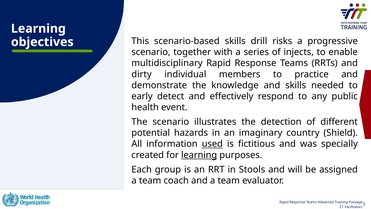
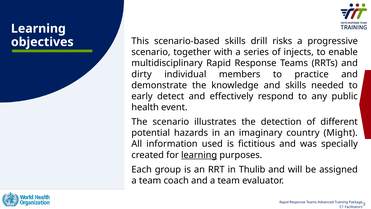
Shield: Shield -> Might (341, 133)
used underline: present -> none (212, 144)
Stools: Stools -> Thulib (252, 169)
